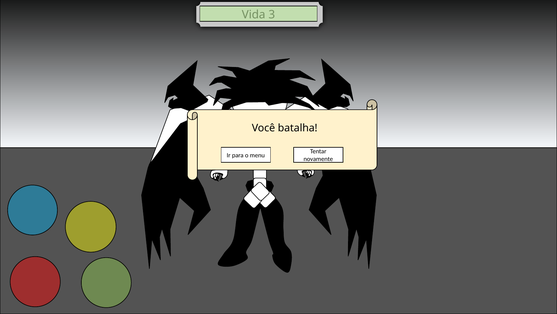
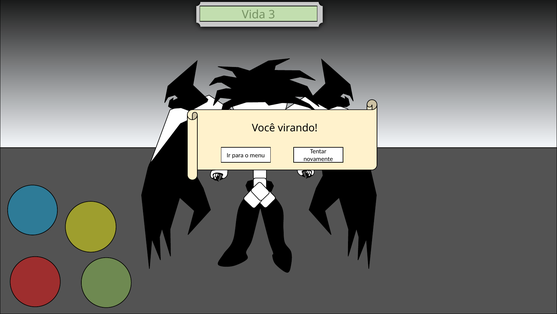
batalha: batalha -> virando (298, 128)
